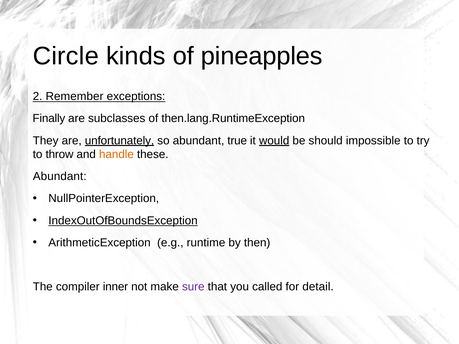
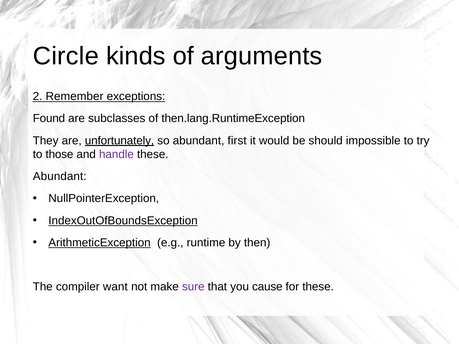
pineapples: pineapples -> arguments (262, 56)
Finally: Finally -> Found (49, 119)
true: true -> first (237, 141)
would underline: present -> none (274, 141)
throw: throw -> those (59, 155)
handle colour: orange -> purple (116, 155)
ArithmeticException underline: none -> present (100, 243)
inner: inner -> want (115, 287)
called: called -> cause (267, 287)
for detail: detail -> these (318, 287)
